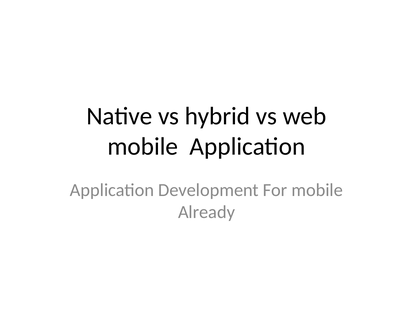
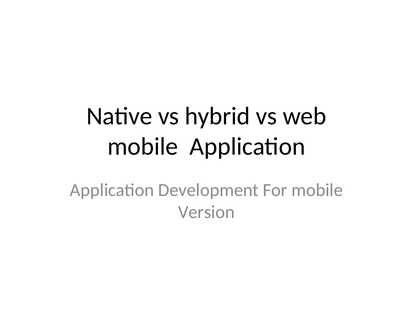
Already: Already -> Version (206, 212)
